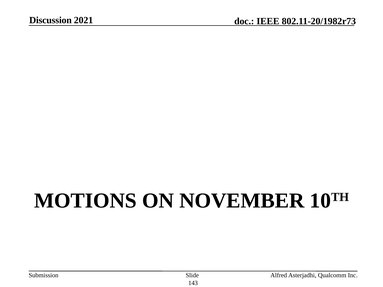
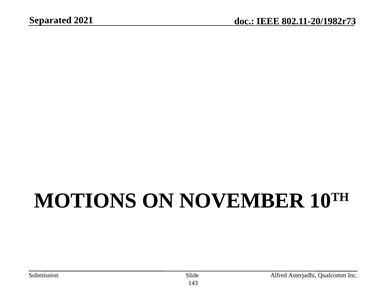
Discussion: Discussion -> Separated (50, 20)
